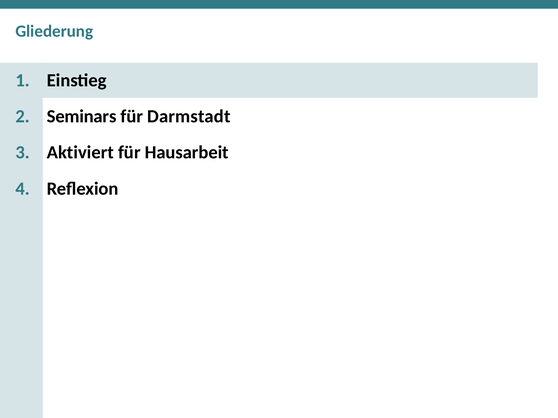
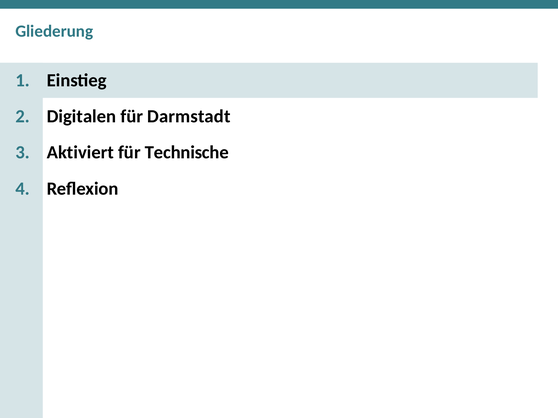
Seminars: Seminars -> Digitalen (82, 117)
Hausarbeit: Hausarbeit -> Technische (187, 153)
